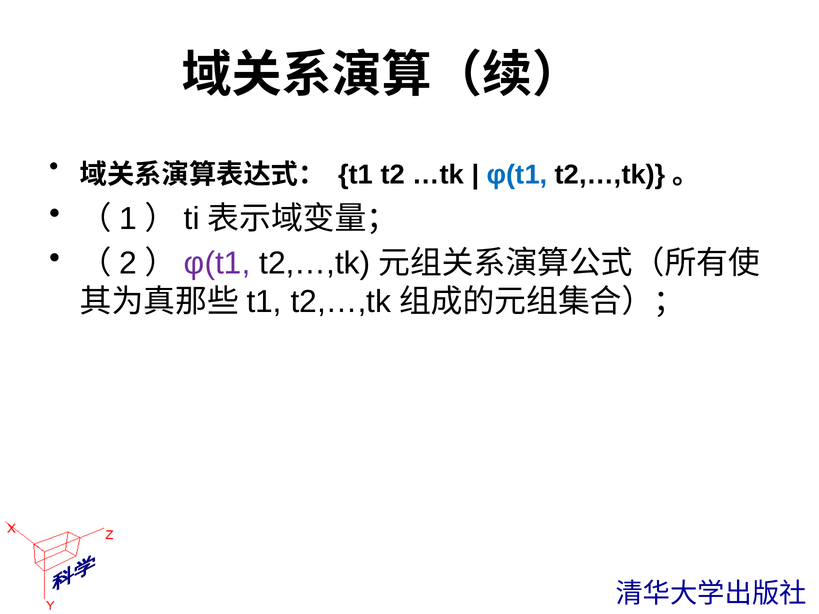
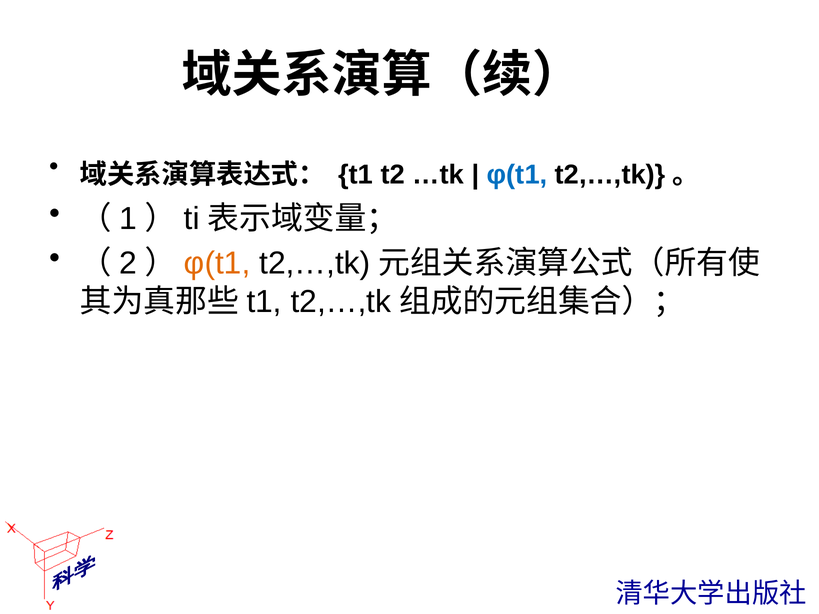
φ(t1 colour: purple -> orange (217, 263)
